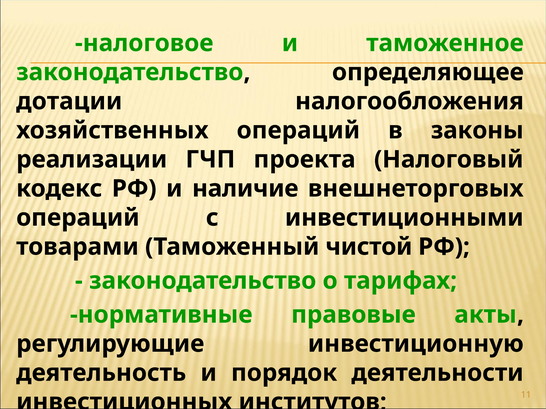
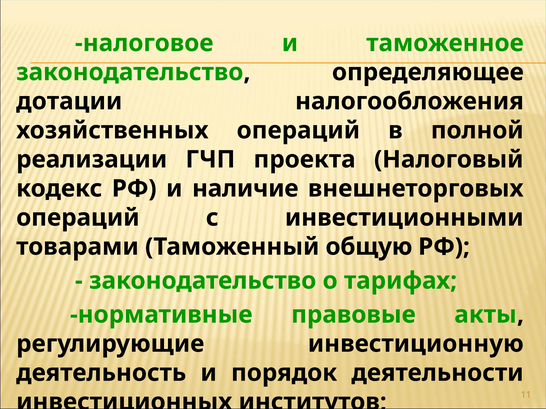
законы: законы -> полной (477, 131)
чистой: чистой -> общую (369, 247)
